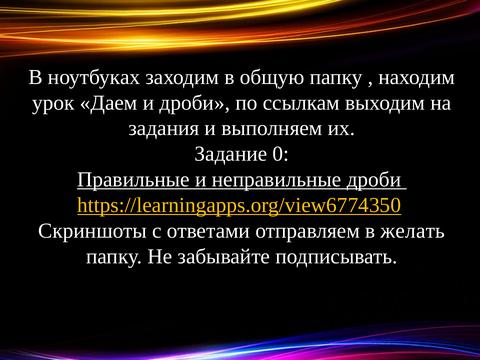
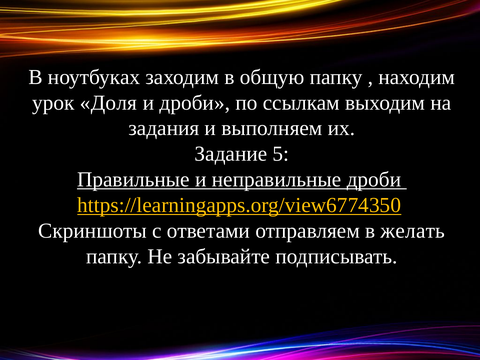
Даем: Даем -> Доля (109, 103)
0: 0 -> 5 (281, 154)
